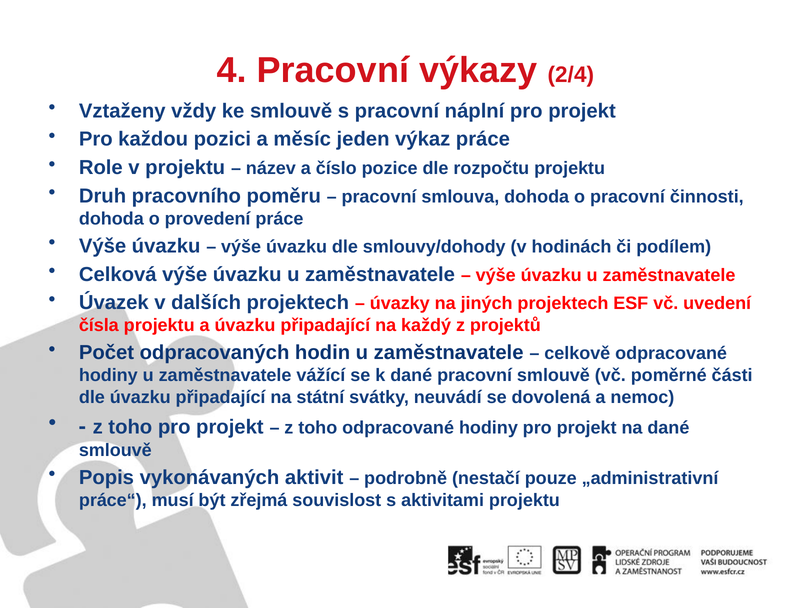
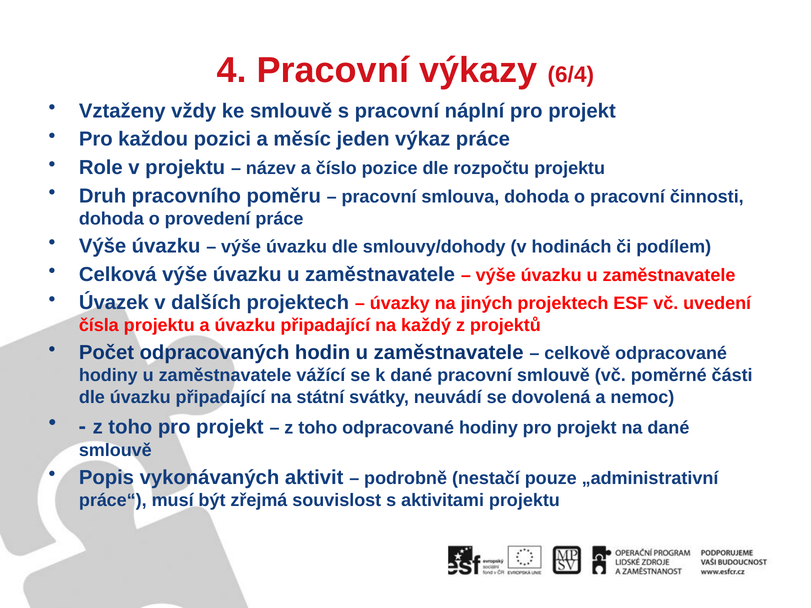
2/4: 2/4 -> 6/4 (571, 75)
